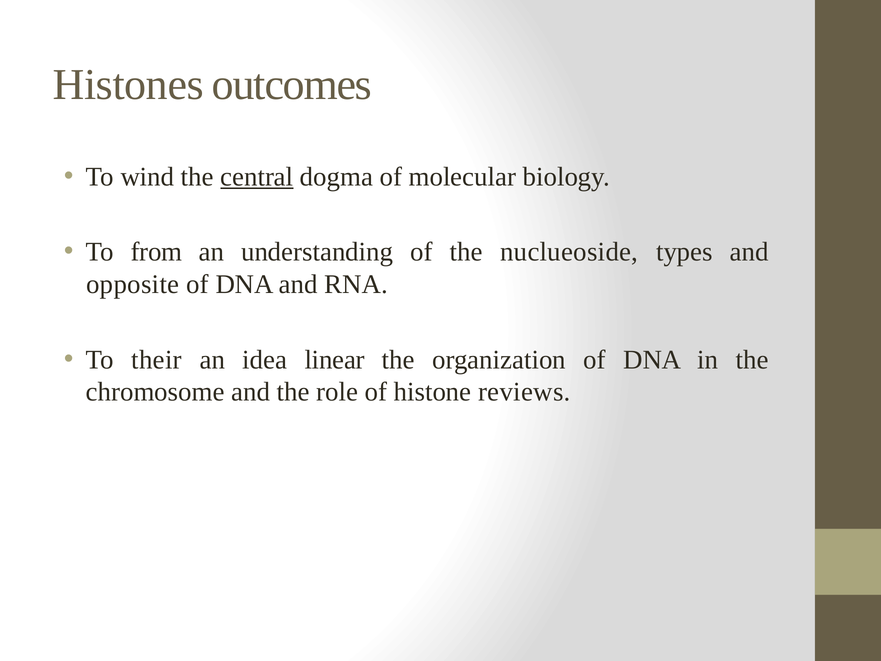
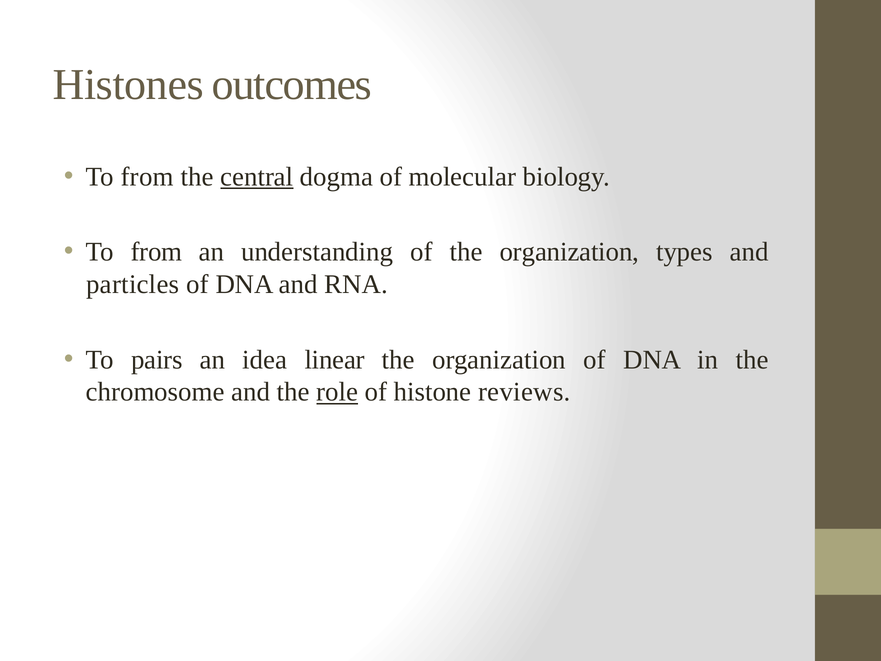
wind: wind -> from (147, 177)
of the nuclueoside: nuclueoside -> organization (569, 252)
opposite: opposite -> particles (133, 284)
their: their -> pairs (157, 360)
role underline: none -> present (337, 392)
